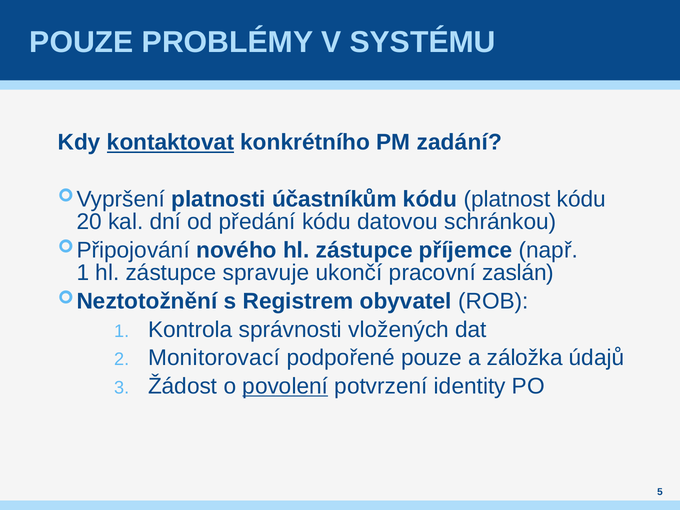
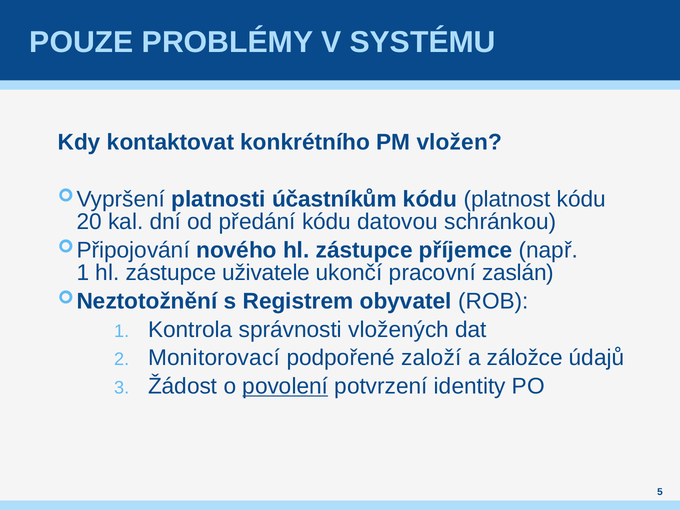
kontaktovat underline: present -> none (170, 142)
zadání: zadání -> vložen (459, 142)
spravuje: spravuje -> uživatele (266, 273)
podpořené pouze: pouze -> založí (431, 358)
záložka: záložka -> záložce (525, 358)
